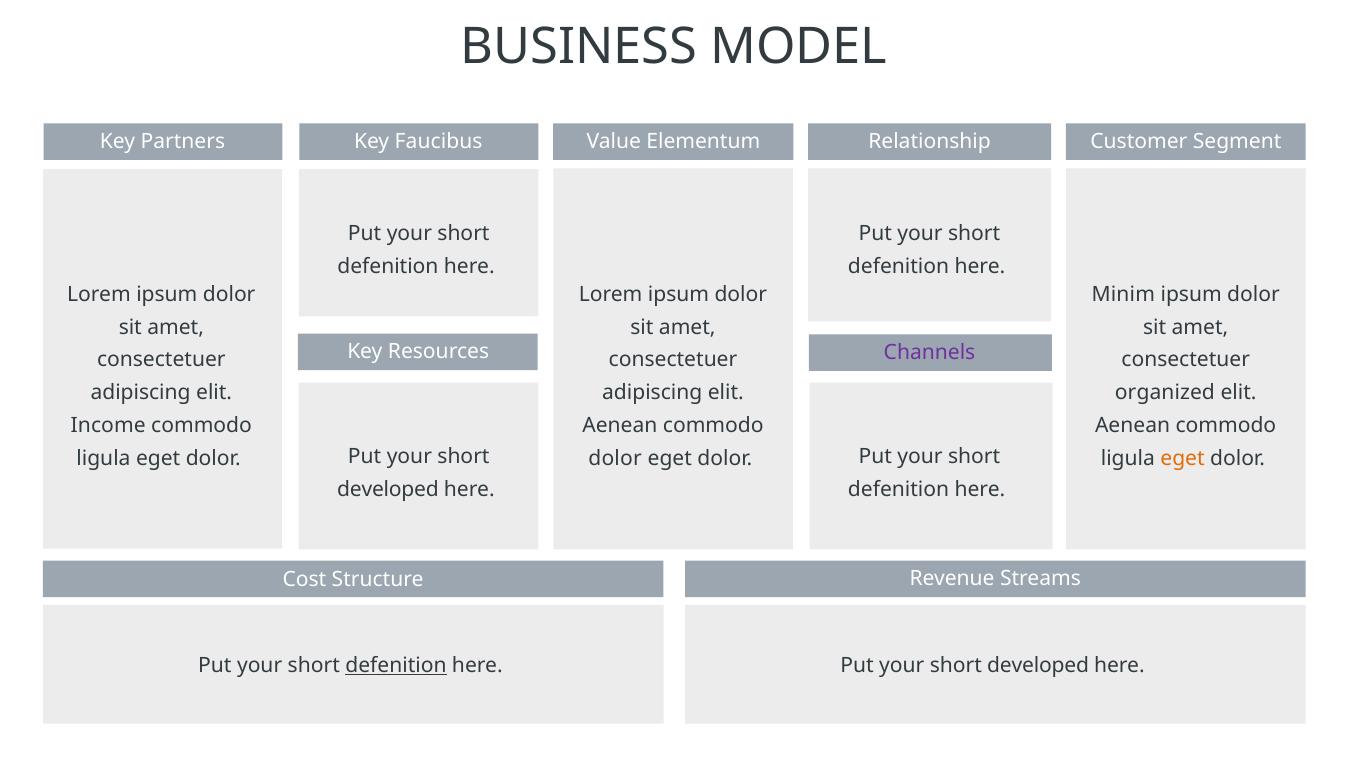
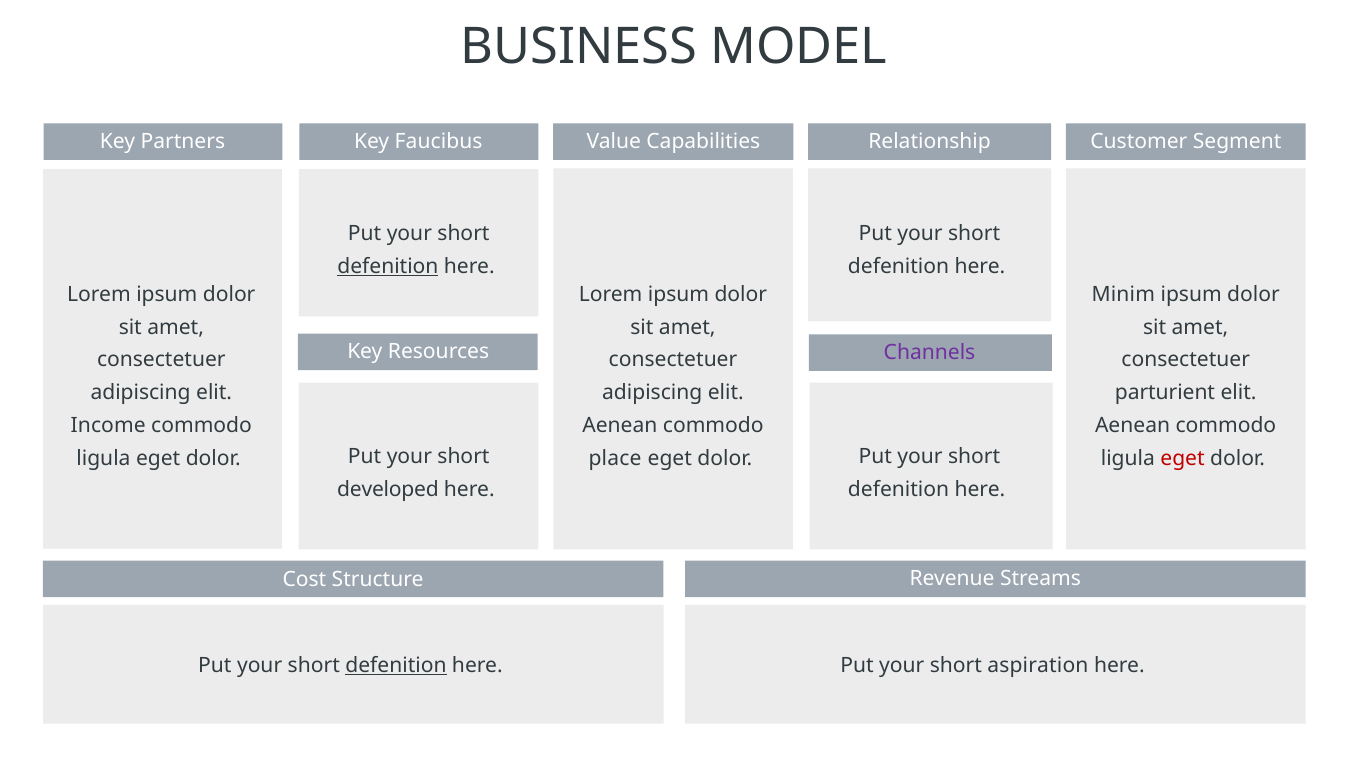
Elementum: Elementum -> Capabilities (703, 142)
defenition underline: none -> present (388, 266)
organized: organized -> parturient (1165, 393)
dolor: dolor -> place (615, 459)
eget colour: orange -> red (1183, 459)
developed: developed -> aspiration (1038, 665)
